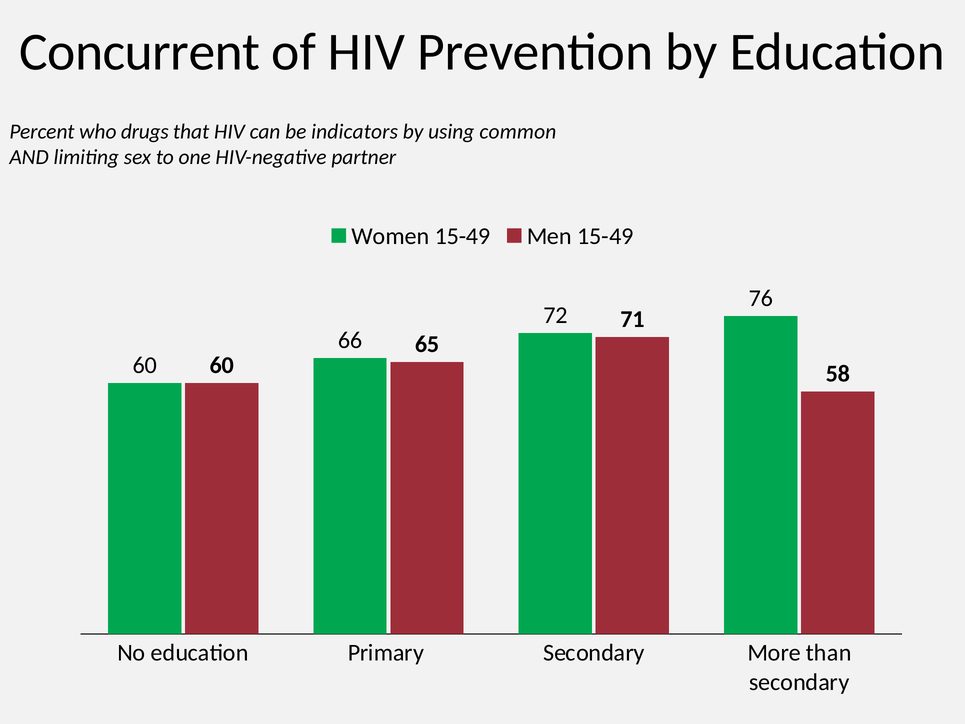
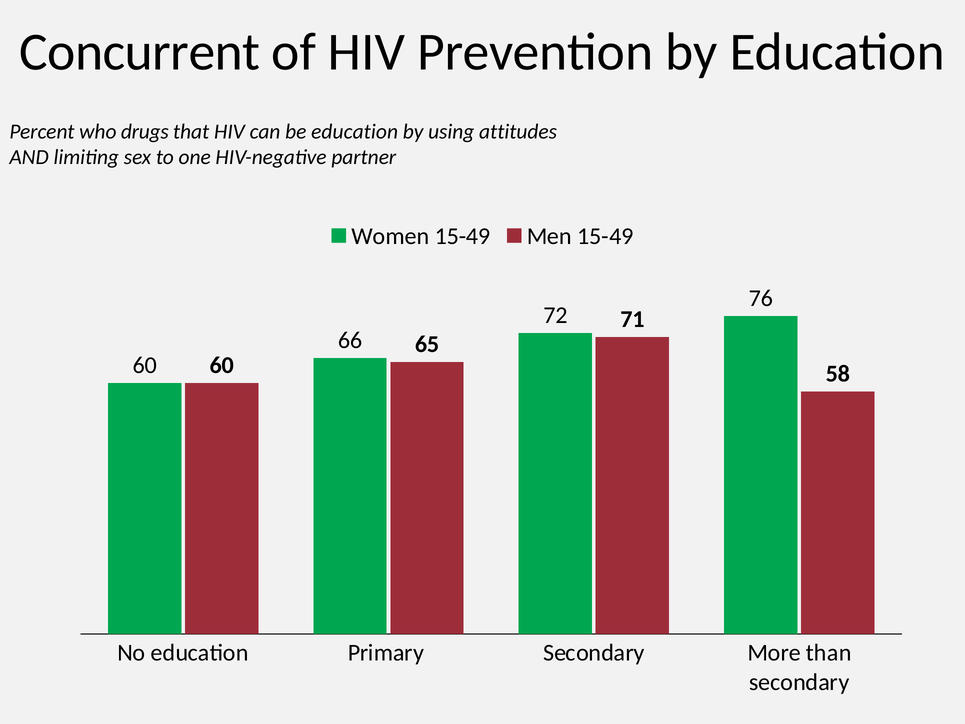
be indicators: indicators -> education (355, 132)
common: common -> attitudes (518, 132)
